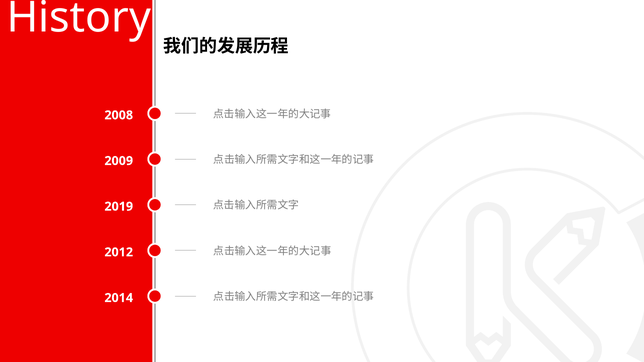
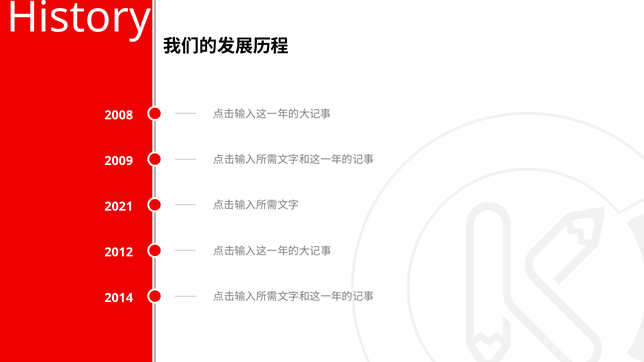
2019: 2019 -> 2021 (119, 207)
